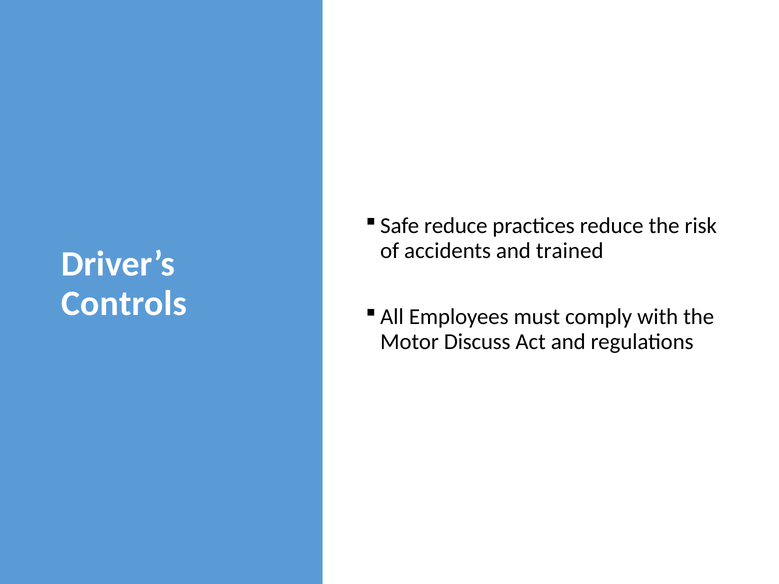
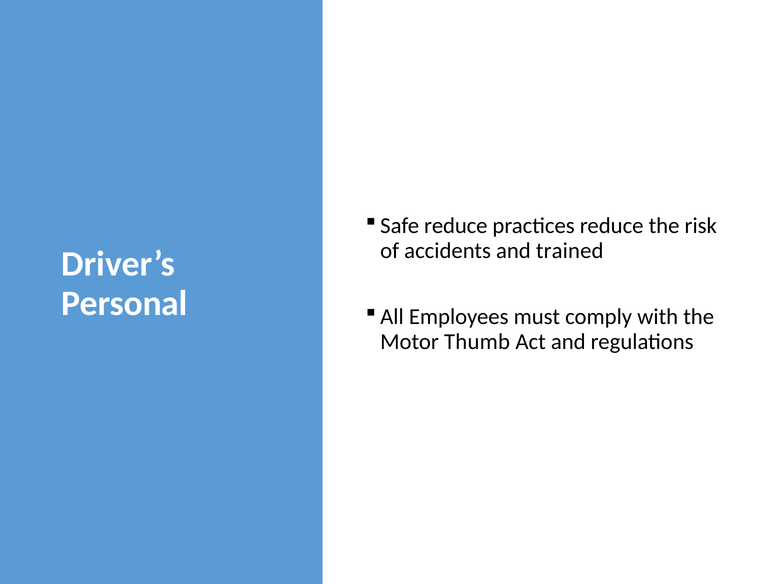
Controls: Controls -> Personal (124, 303)
Discuss: Discuss -> Thumb (477, 342)
